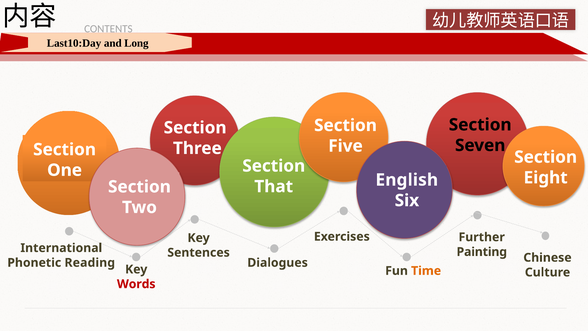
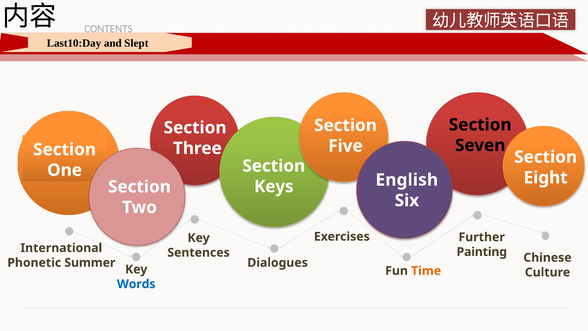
Long: Long -> Slept (136, 43)
That: That -> Keys (274, 186)
Reading: Reading -> Summer (90, 263)
Words colour: red -> blue (136, 284)
